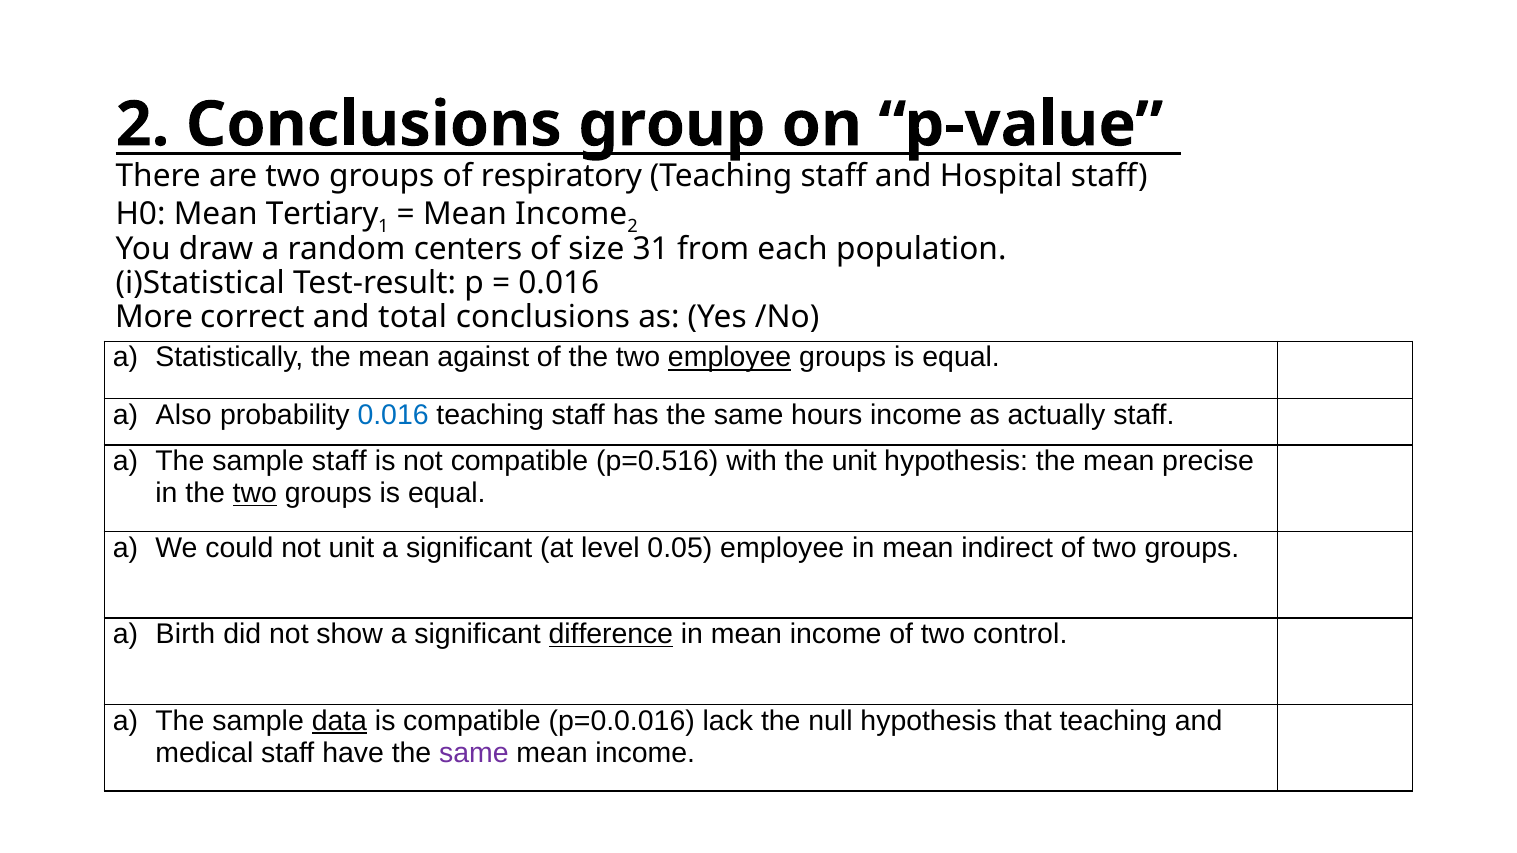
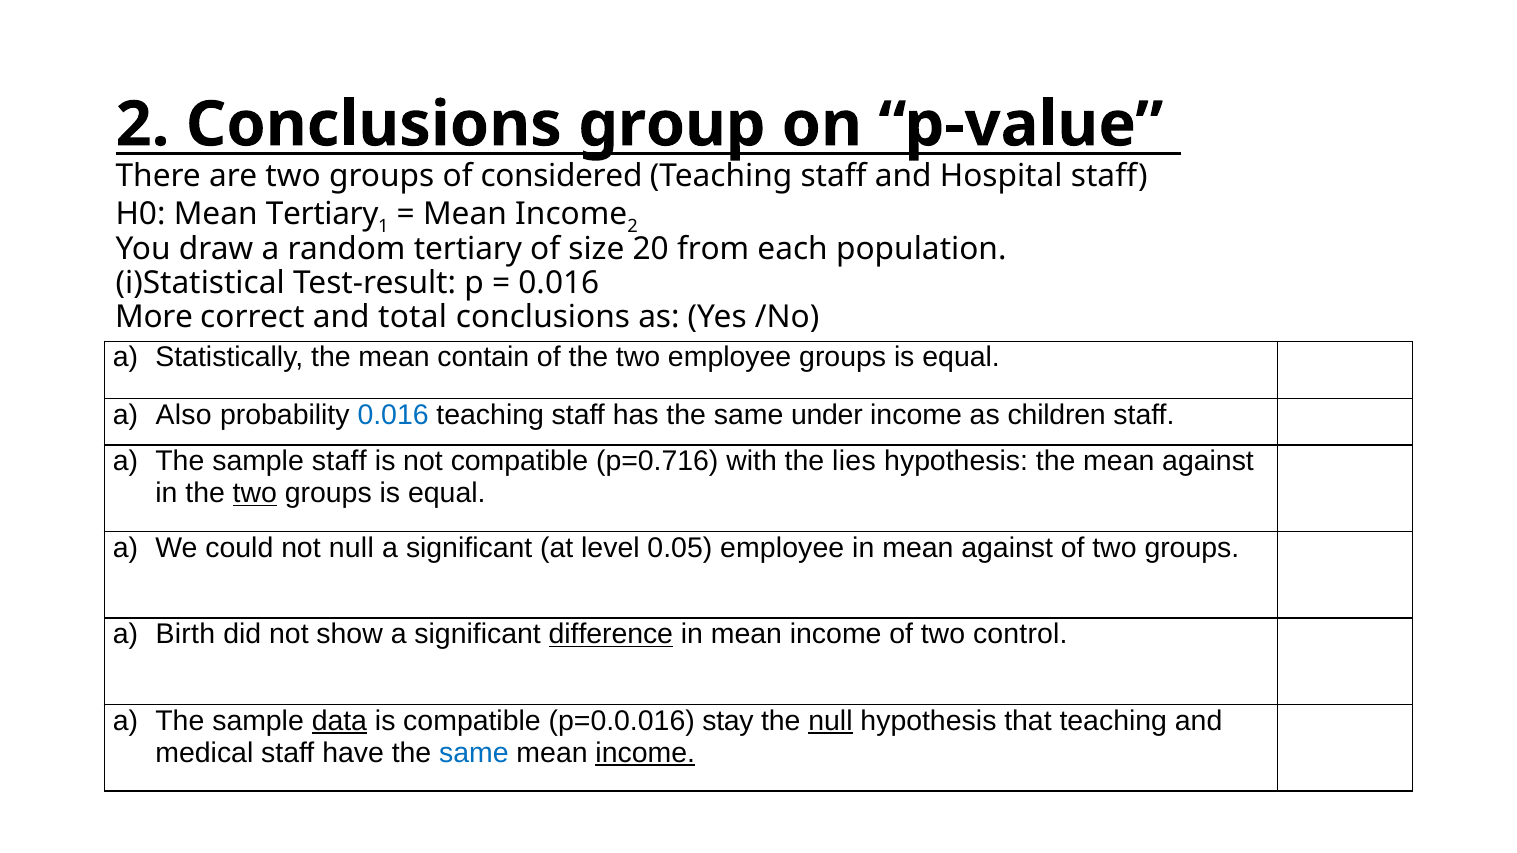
respiratory: respiratory -> considered (561, 176)
random centers: centers -> tertiary (468, 249)
31: 31 -> 20 (651, 249)
against: against -> contain (483, 358)
employee underline: present -> none (730, 358)
hours: hours -> under (827, 415)
actually: actually -> children (1057, 415)
p=0.516: p=0.516 -> p=0.716 (657, 462)
the unit: unit -> lies (854, 462)
the mean precise: precise -> against (1208, 462)
not unit: unit -> null (351, 548)
in mean indirect: indirect -> against (1007, 548)
lack: lack -> stay (728, 721)
null underline: none -> present (830, 721)
same colour: purple -> blue (474, 753)
income underline: none -> present (645, 753)
